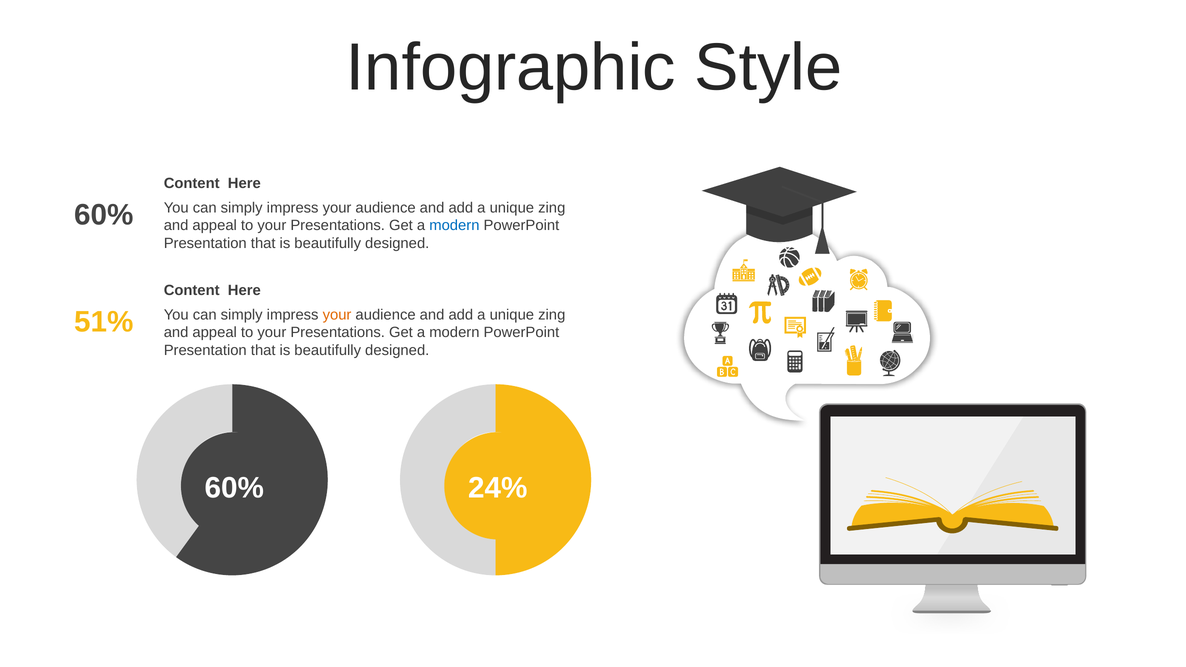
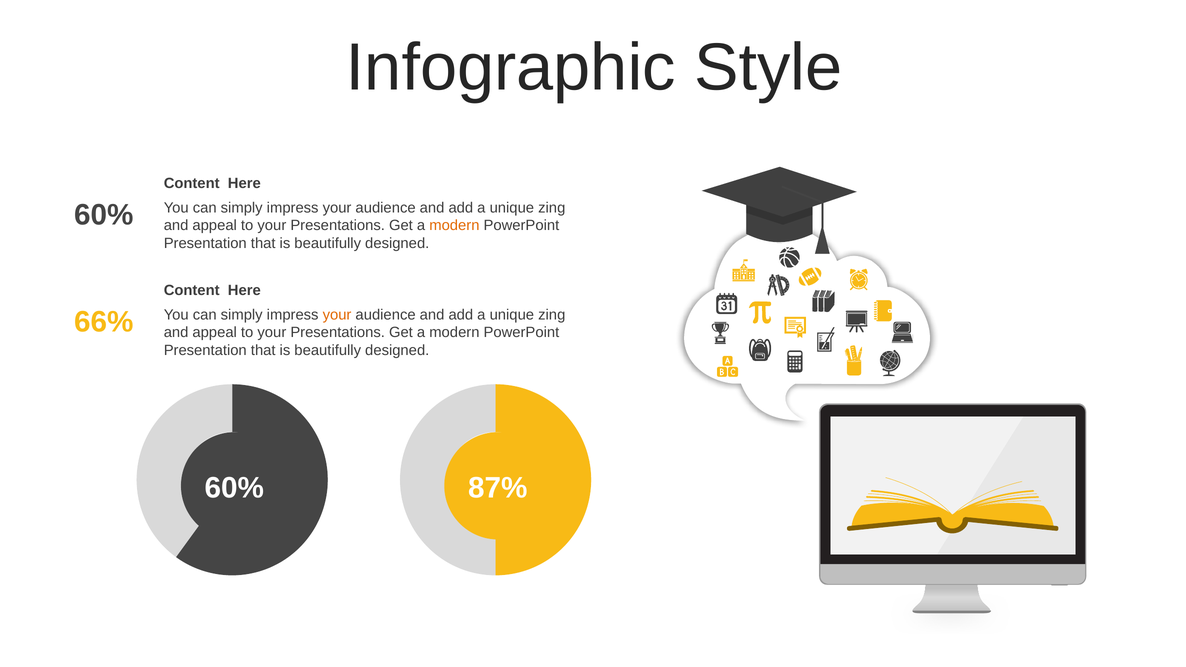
modern colour: blue -> orange (454, 226)
51%: 51% -> 66% (104, 322)
24%: 24% -> 87% (498, 488)
